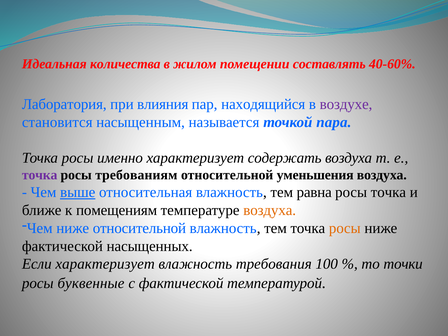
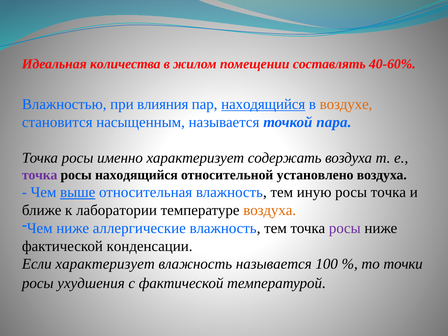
Лаборатория: Лаборатория -> Влажностью (64, 104)
находящийся underline: none -> present (263, 104)
воздухе colour: purple -> orange (346, 104)
росы требованиям: требованиям -> находящийся (136, 175)
уменьшения: уменьшения -> установлено (315, 175)
равна: равна -> иную (314, 192)
помещениям: помещениям -> лаборатории (117, 210)
ниже относительной: относительной -> аллергические (139, 228)
росы colour: orange -> purple (345, 228)
насыщенных: насыщенных -> конденсации (150, 246)
влажность требования: требования -> называется (274, 264)
буквенные: буквенные -> ухудшения (91, 283)
